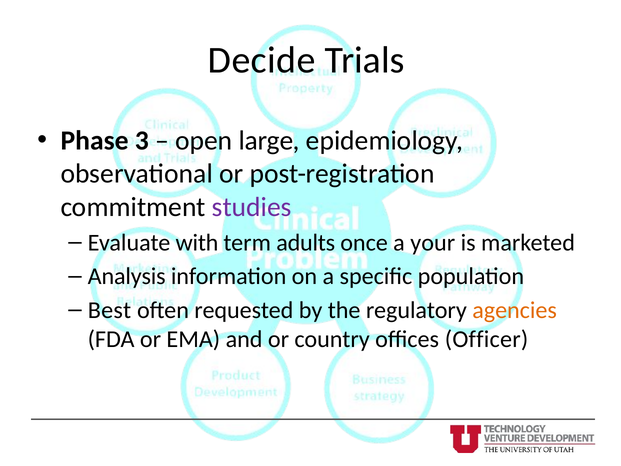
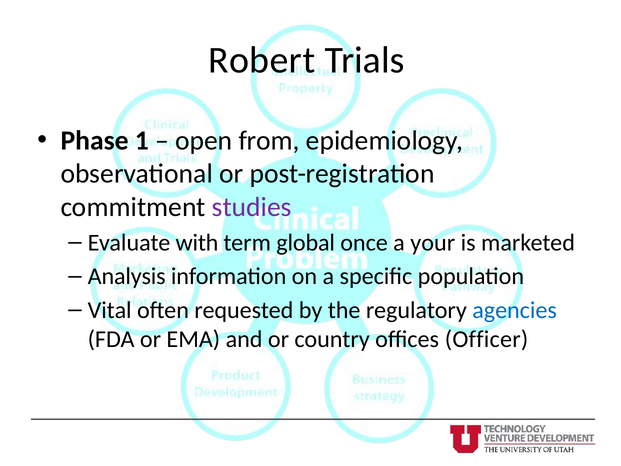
Decide: Decide -> Robert (262, 60)
3: 3 -> 1 (142, 141)
large: large -> from (269, 141)
adults: adults -> global (306, 243)
Best: Best -> Vital (110, 310)
agencies colour: orange -> blue (515, 310)
